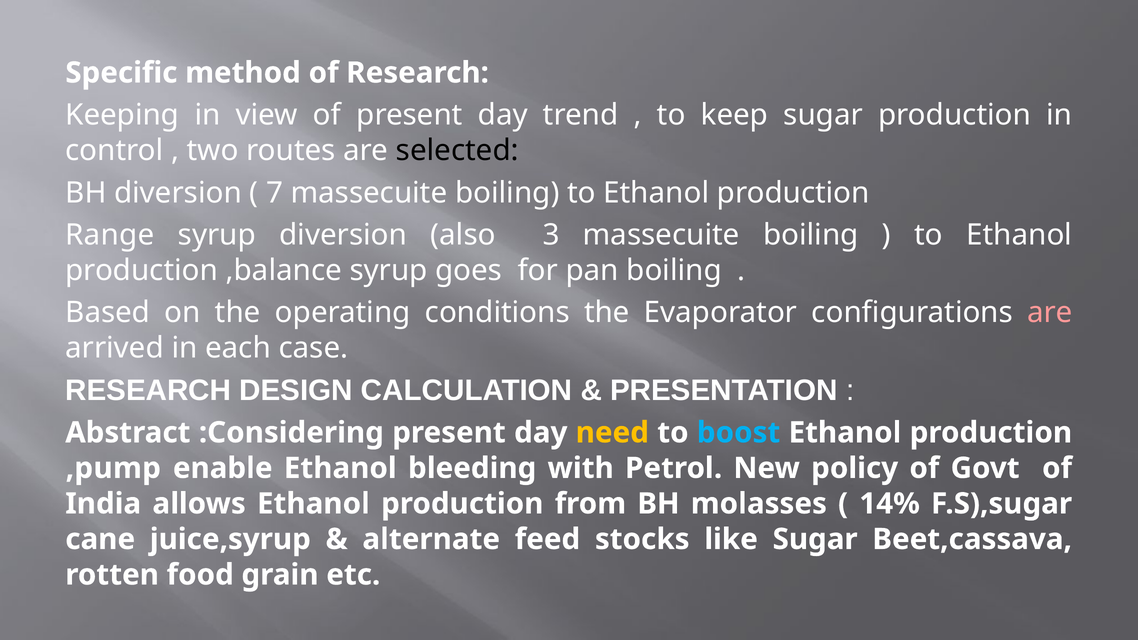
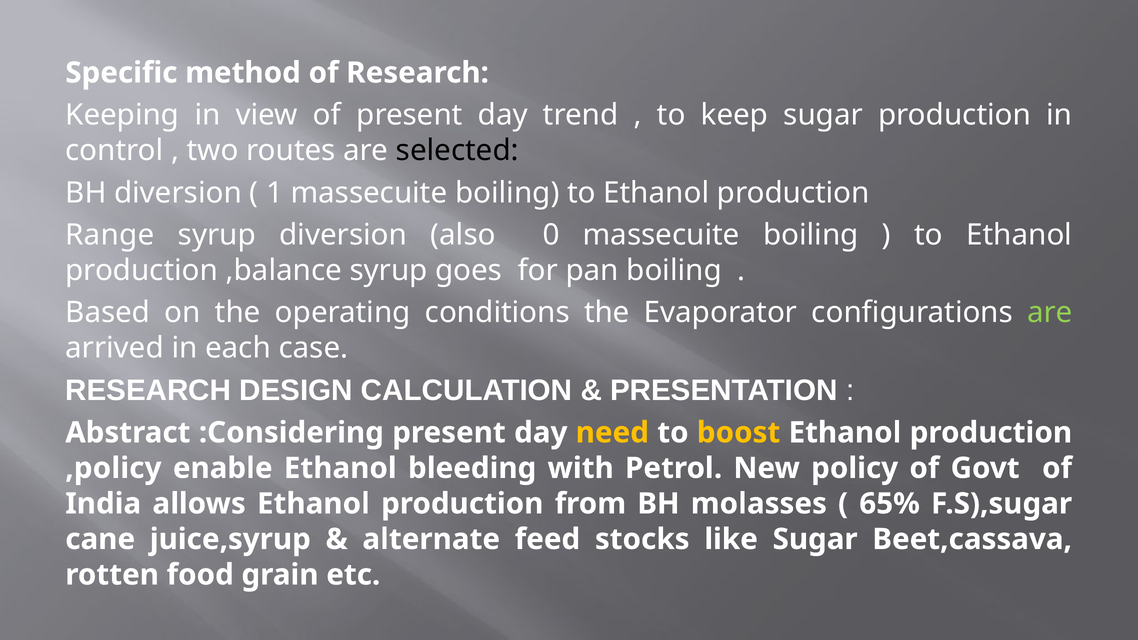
7: 7 -> 1 (275, 193)
3: 3 -> 0 (551, 235)
are colour: pink -> light green (1050, 313)
boost colour: light blue -> yellow (739, 433)
,pump: ,pump -> ,policy (113, 468)
14%: 14% -> 65% (890, 504)
